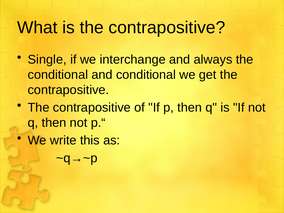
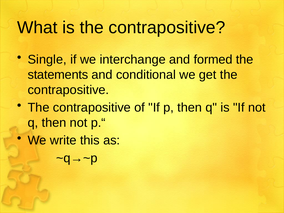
always: always -> formed (213, 60)
conditional: conditional -> statements (58, 75)
